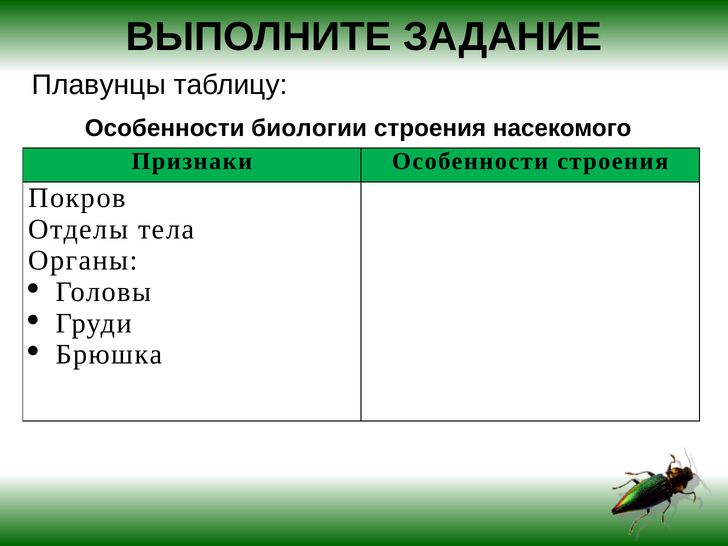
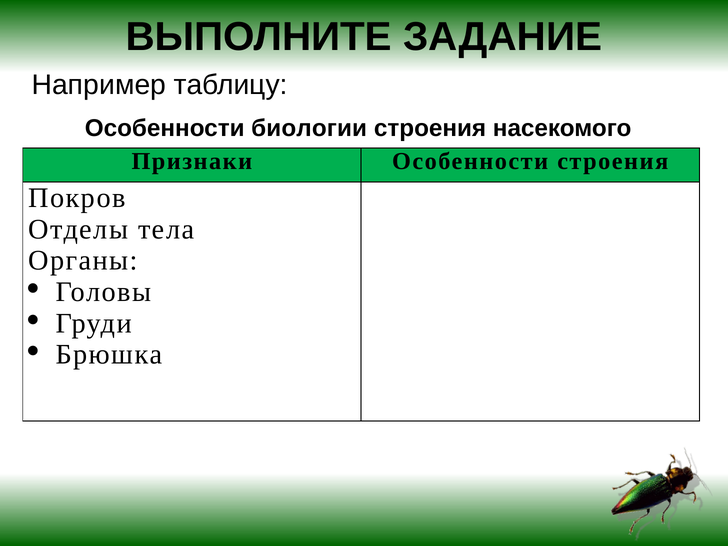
Плавунцы: Плавунцы -> Например (99, 85)
